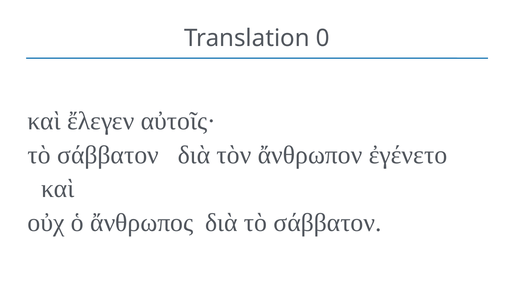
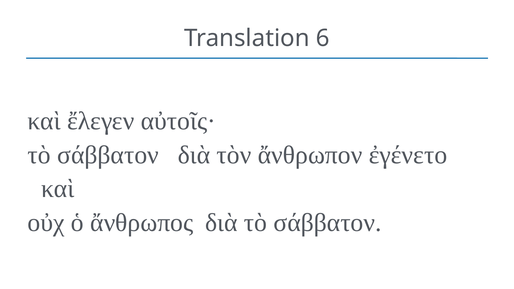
0: 0 -> 6 (323, 38)
